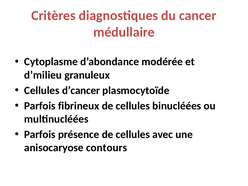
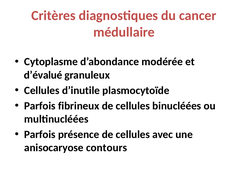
d’milieu: d’milieu -> d’évalué (43, 75)
d’cancer: d’cancer -> d’inutile (81, 90)
